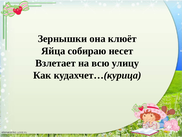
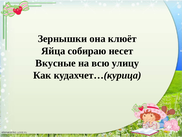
Взлетает: Взлетает -> Вкусные (56, 63)
